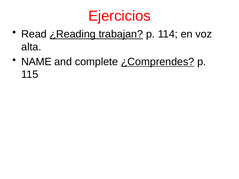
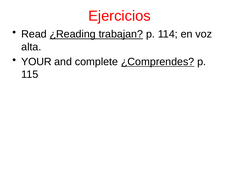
NAME: NAME -> YOUR (36, 62)
